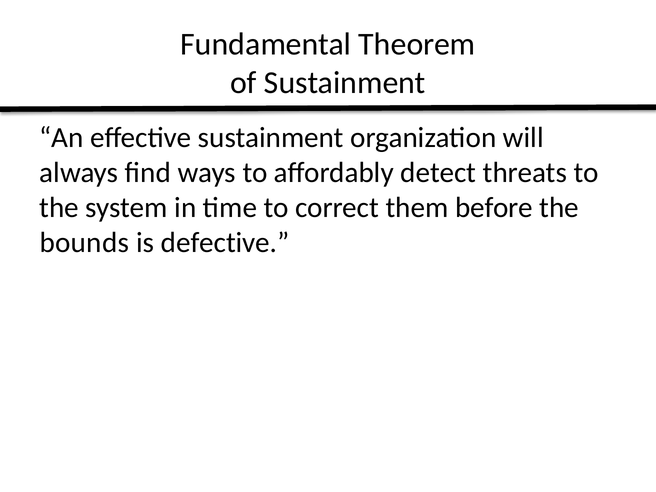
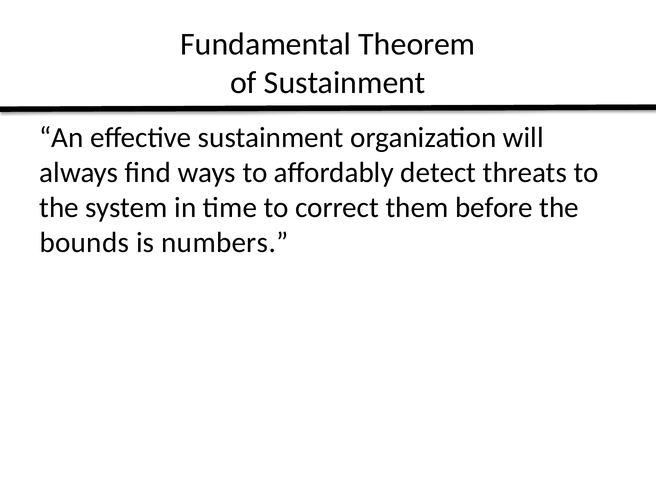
defective: defective -> numbers (225, 243)
